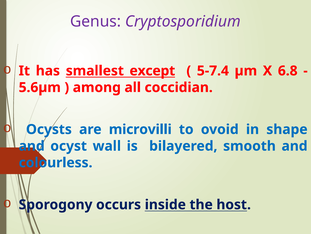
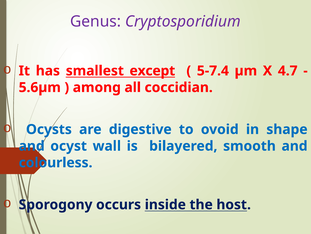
6.8: 6.8 -> 4.7 (288, 71)
microvilli: microvilli -> digestive (140, 129)
